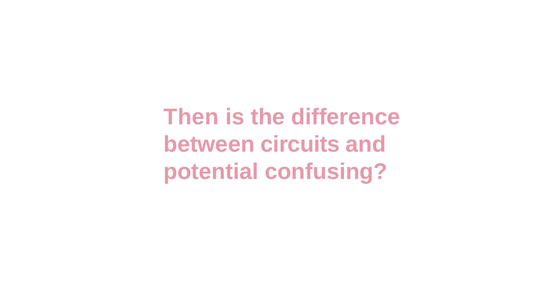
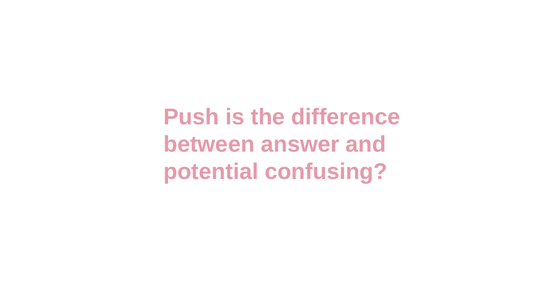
Then: Then -> Push (191, 117)
circuits: circuits -> answer (300, 145)
